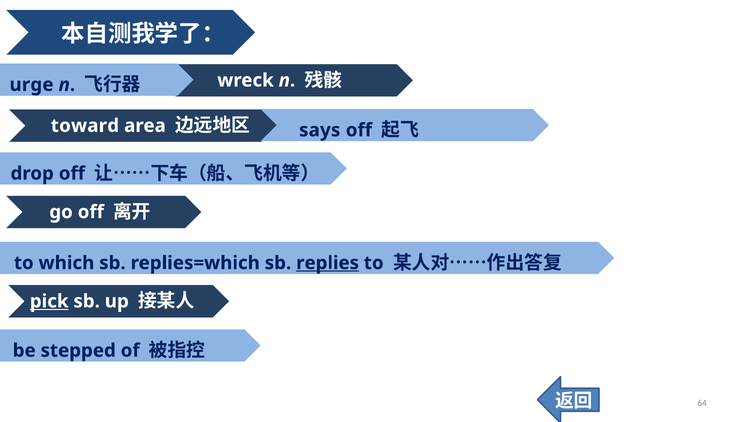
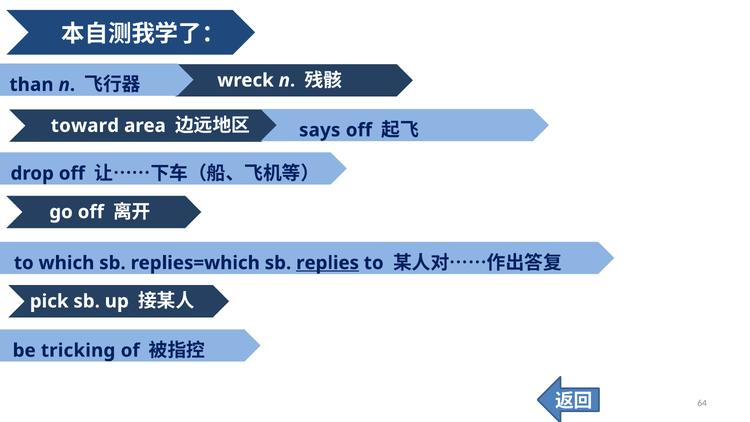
urge: urge -> than (32, 85)
pick underline: present -> none (49, 301)
stepped: stepped -> tricking (78, 350)
